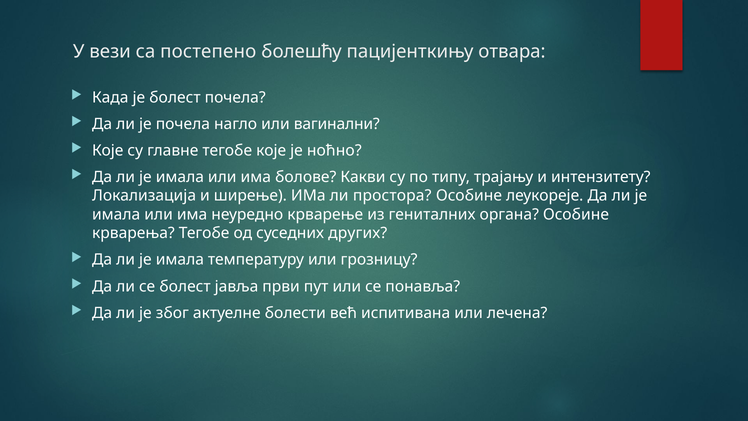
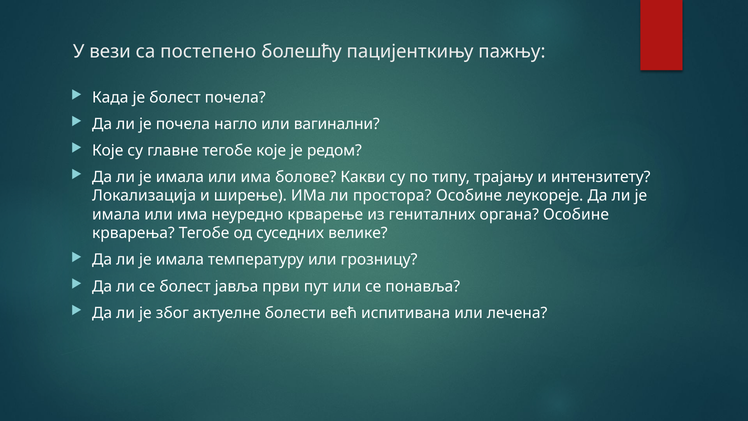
отвара: отвара -> пажњу (512, 52)
ноћно: ноћно -> редом (334, 150)
других: других -> велике (358, 233)
